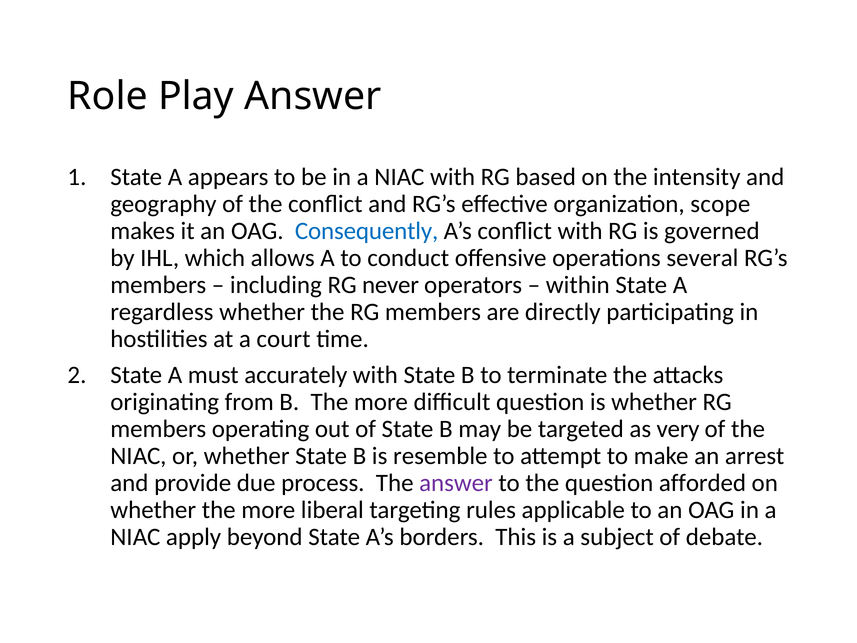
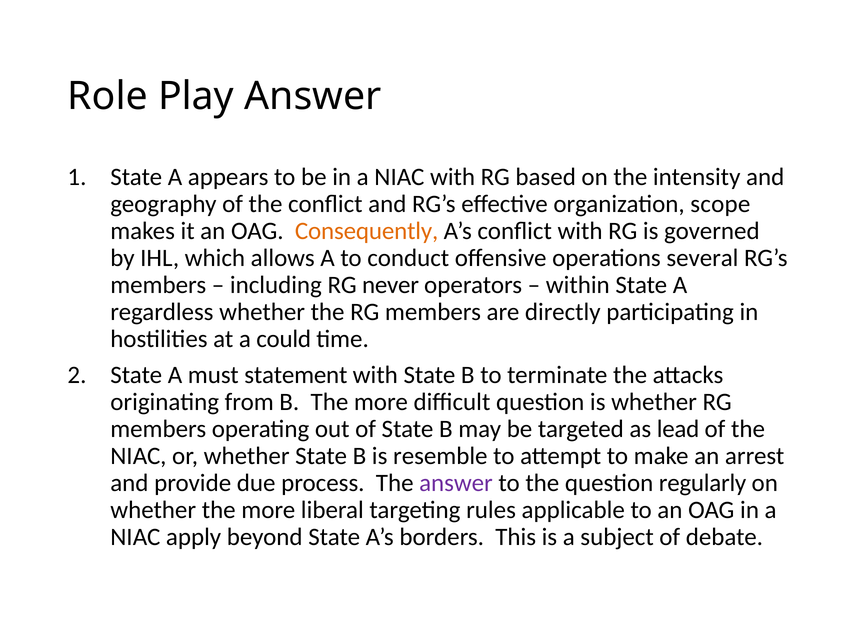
Consequently colour: blue -> orange (367, 231)
court: court -> could (284, 339)
accurately: accurately -> statement (296, 375)
very: very -> lead (678, 429)
afforded: afforded -> regularly (703, 483)
